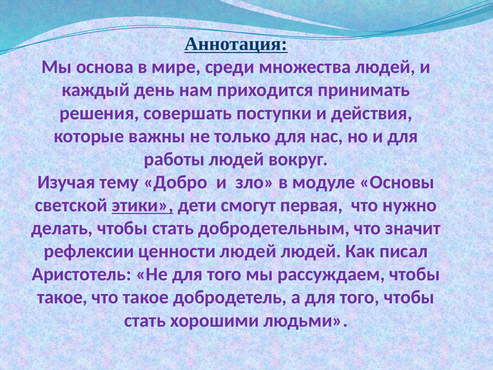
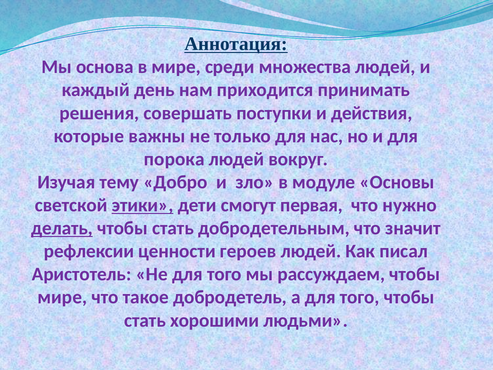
работы: работы -> порока (174, 159)
делать underline: none -> present (62, 228)
ценности людей: людей -> героев (248, 251)
такое: такое -> мире (62, 297)
